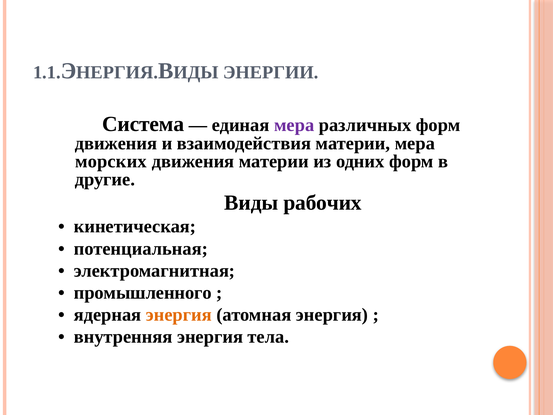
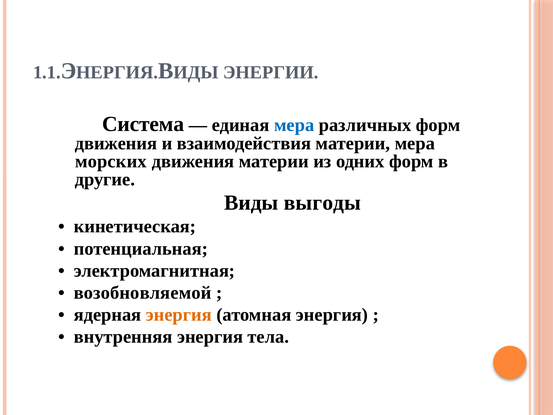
мера colour: purple -> blue (294, 125)
рабочих: рабочих -> выгоды (322, 203)
промышленного: промышленного -> возобновляемой (143, 293)
